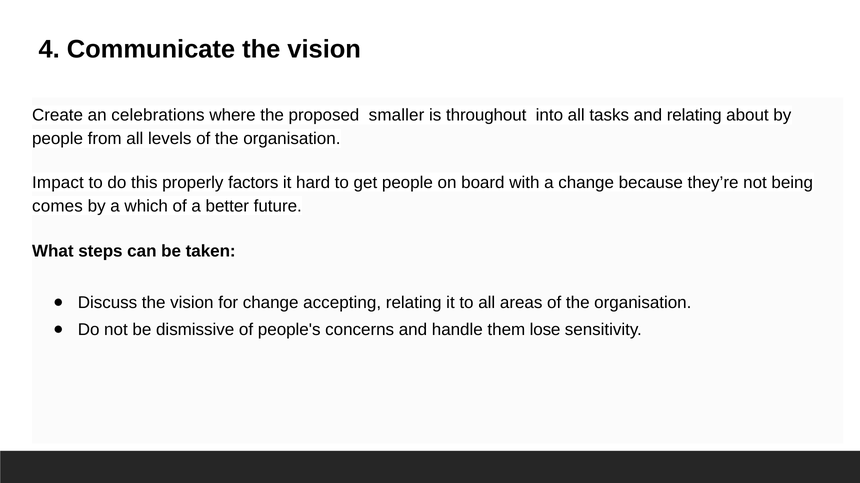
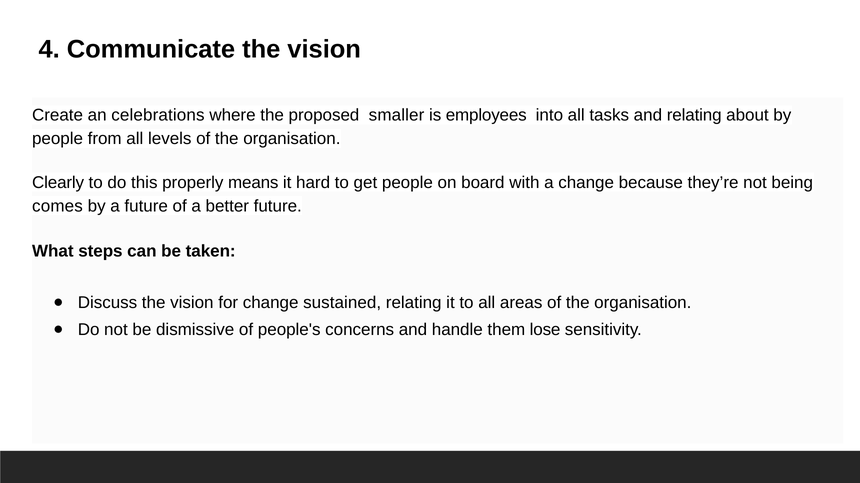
throughout: throughout -> employees (486, 115)
Impact: Impact -> Clearly (58, 183)
factors: factors -> means (253, 183)
a which: which -> future (146, 206)
accepting: accepting -> sustained (342, 303)
